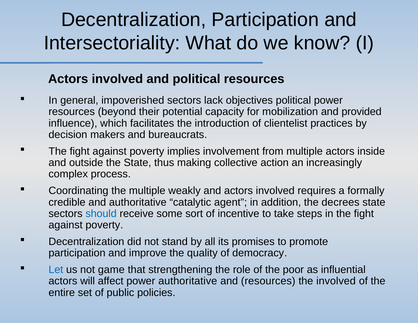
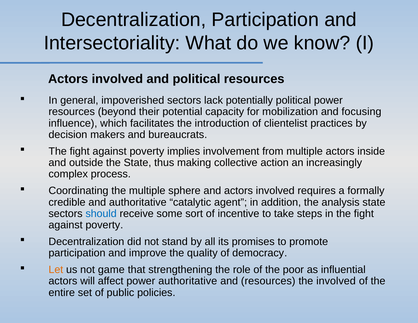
objectives: objectives -> potentially (249, 100)
provided: provided -> focusing (361, 112)
weakly: weakly -> sphere (184, 191)
decrees: decrees -> analysis (341, 202)
Let colour: blue -> orange (56, 270)
